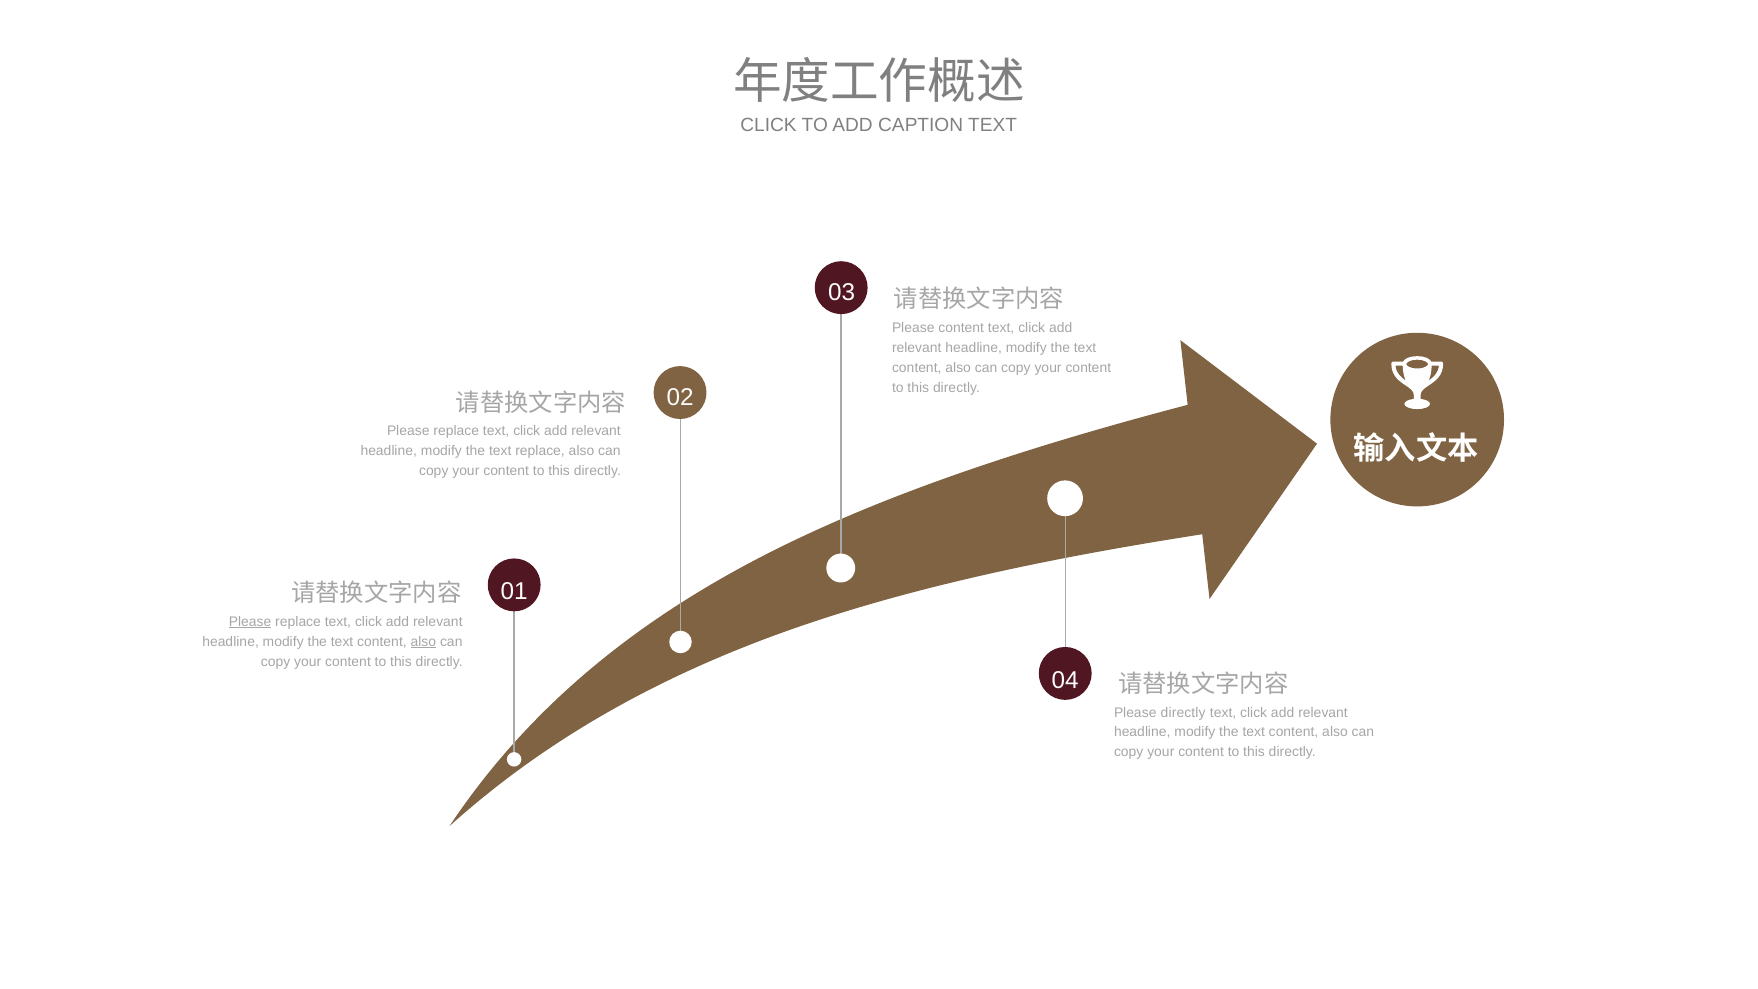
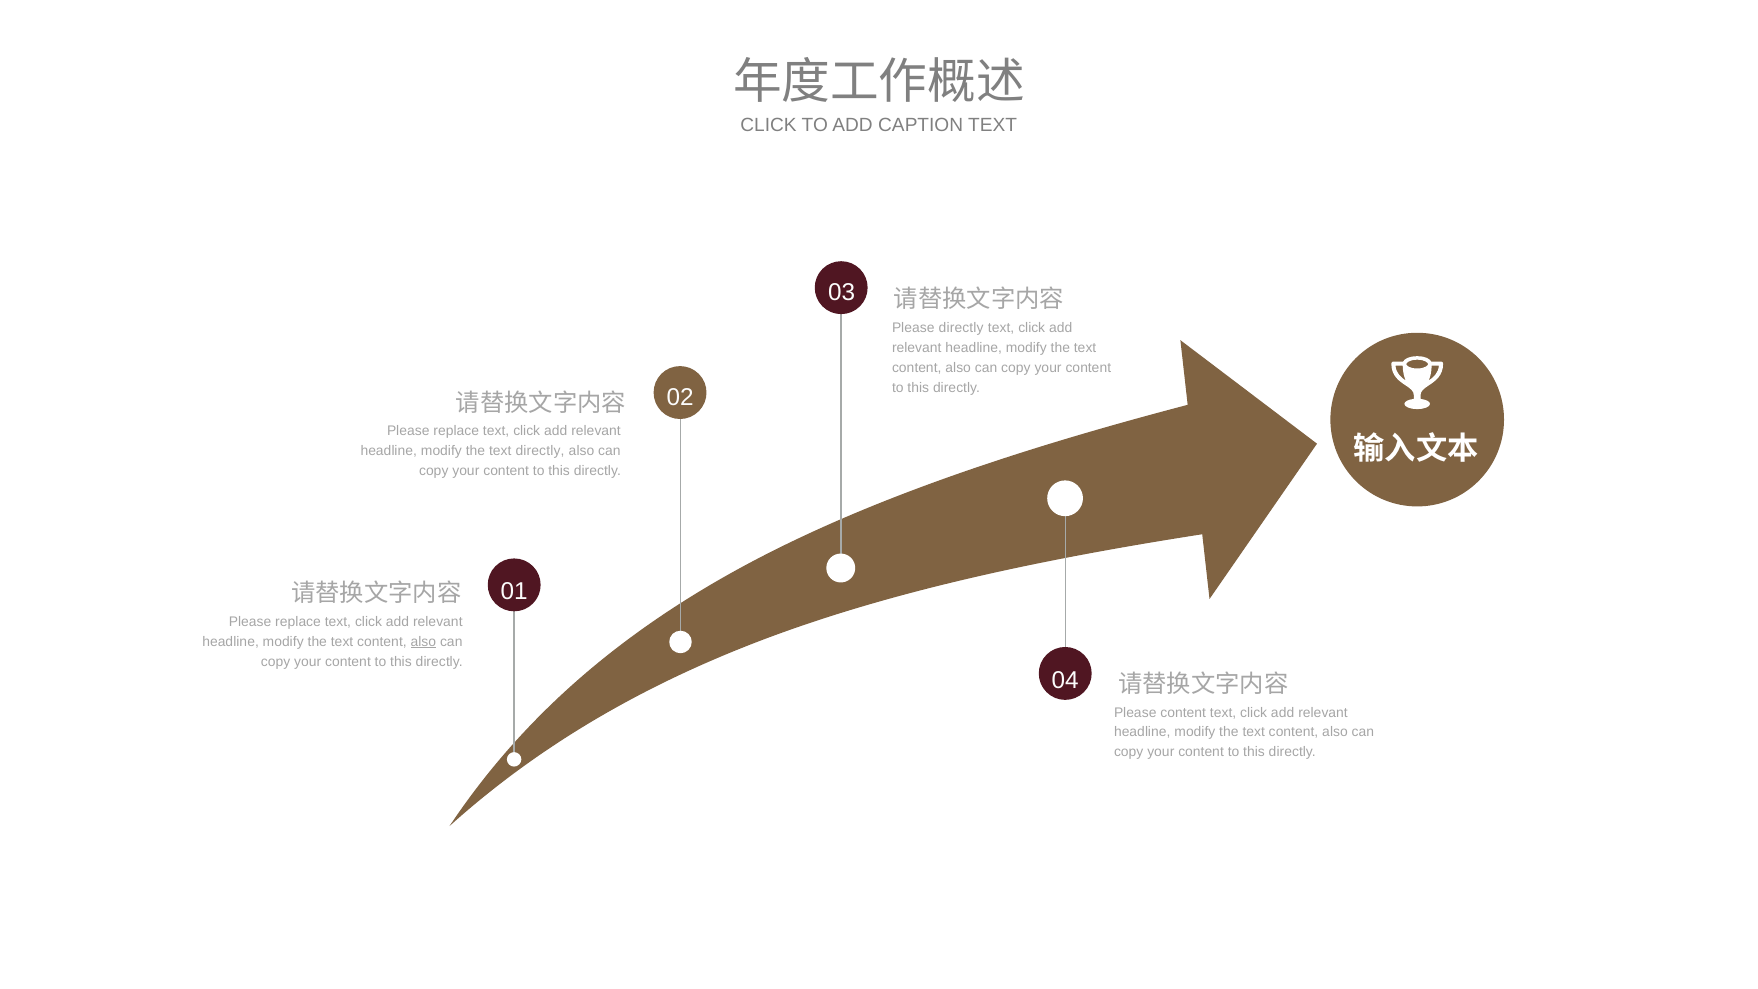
Please content: content -> directly (961, 328)
text replace: replace -> directly (540, 451)
Please underline: present -> none (250, 622)
Please directly: directly -> content (1183, 712)
